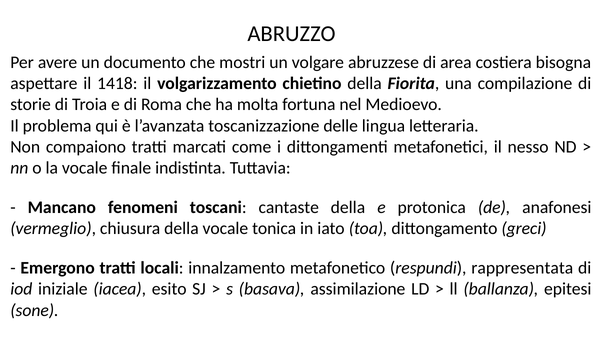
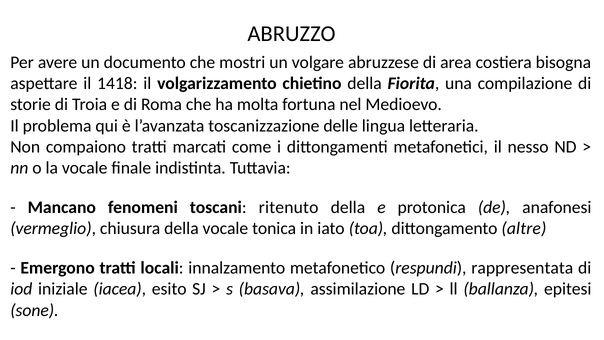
cantaste: cantaste -> ritenuto (289, 207)
greci: greci -> altre (524, 228)
